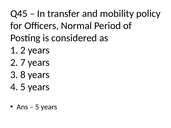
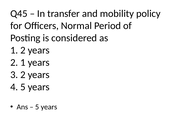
2 7: 7 -> 1 (23, 63)
3 8: 8 -> 2 (23, 75)
